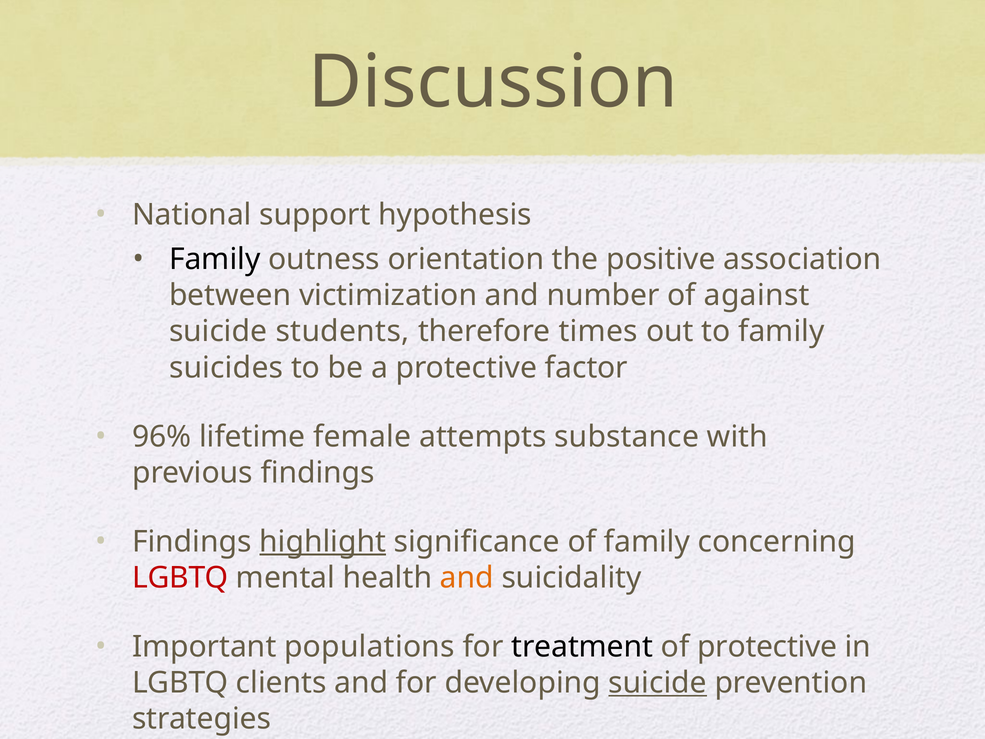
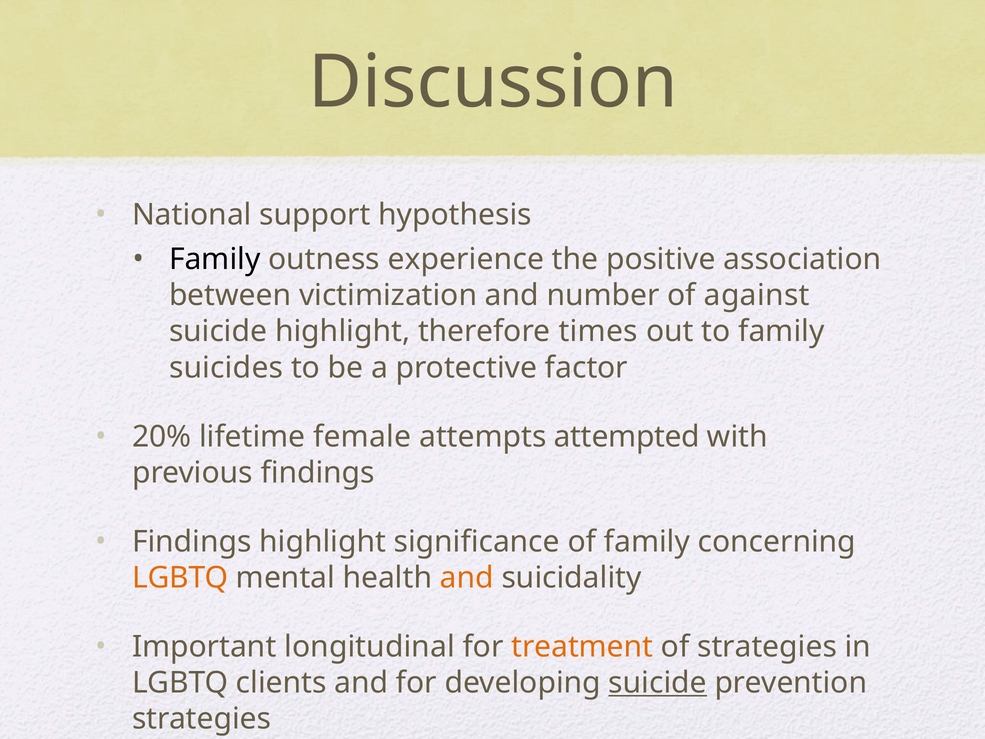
orientation: orientation -> experience (466, 259)
suicide students: students -> highlight (343, 331)
96%: 96% -> 20% (162, 436)
substance: substance -> attempted (627, 436)
highlight underline: present -> none (323, 541)
LGBTQ colour: red -> orange (180, 578)
populations: populations -> longitudinal (370, 647)
treatment colour: black -> orange (582, 647)
of protective: protective -> strategies (767, 647)
